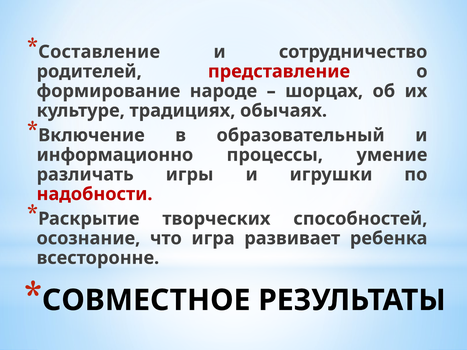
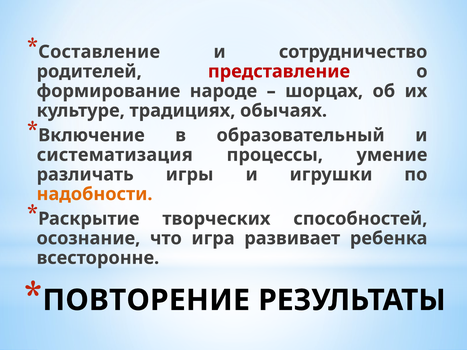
информационно: информационно -> систематизация (115, 155)
надобности colour: red -> orange (95, 194)
СОВМЕСТНОЕ: СОВМЕСТНОЕ -> ПОВТОРЕНИЕ (146, 300)
